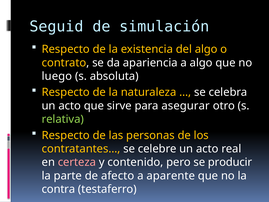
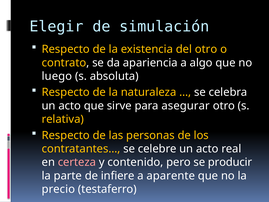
Seguid: Seguid -> Elegir (57, 26)
del algo: algo -> otro (206, 49)
relativa colour: light green -> yellow (63, 119)
afecto: afecto -> infiere (118, 175)
contra: contra -> precio (58, 189)
